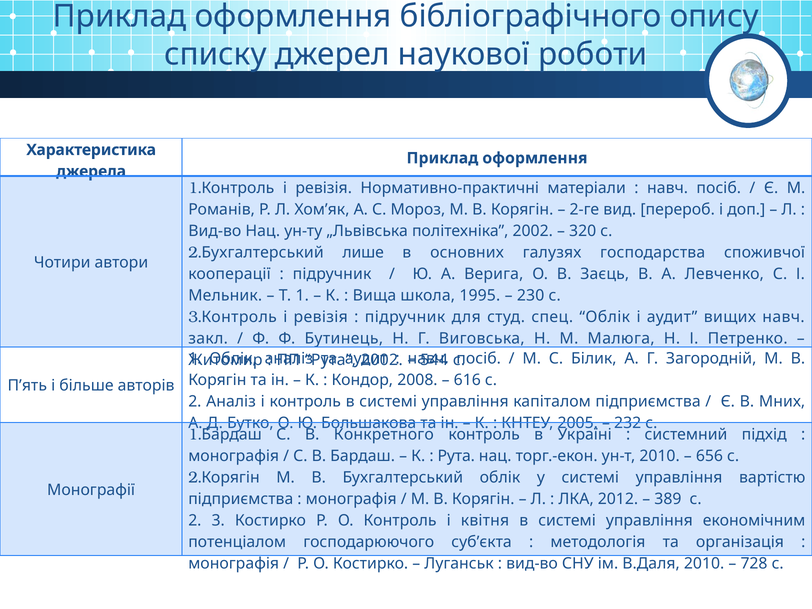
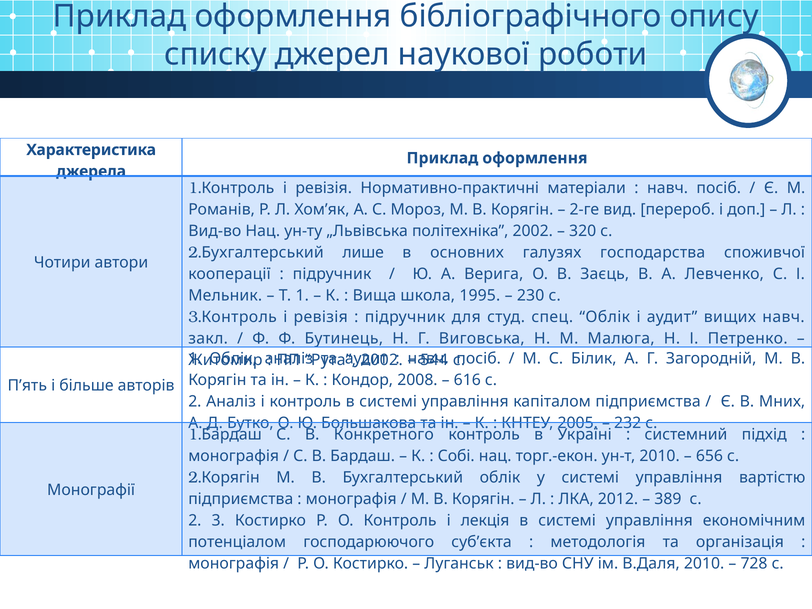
Рута: Рута -> Собі (456, 456)
квітня: квітня -> лекція (485, 520)
